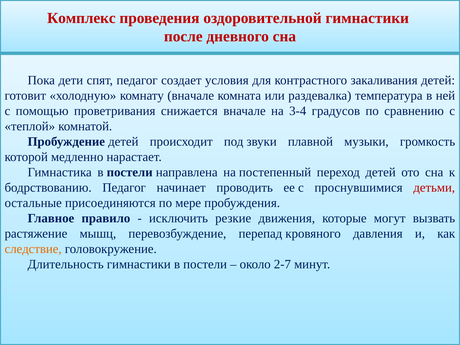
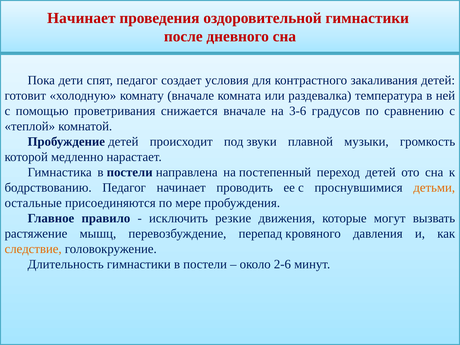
Комплекс: Комплекс -> Начинает (81, 18)
3-4: 3-4 -> 3-6 (298, 111)
детьми colour: red -> orange (434, 188)
2-7: 2-7 -> 2-6 (282, 264)
